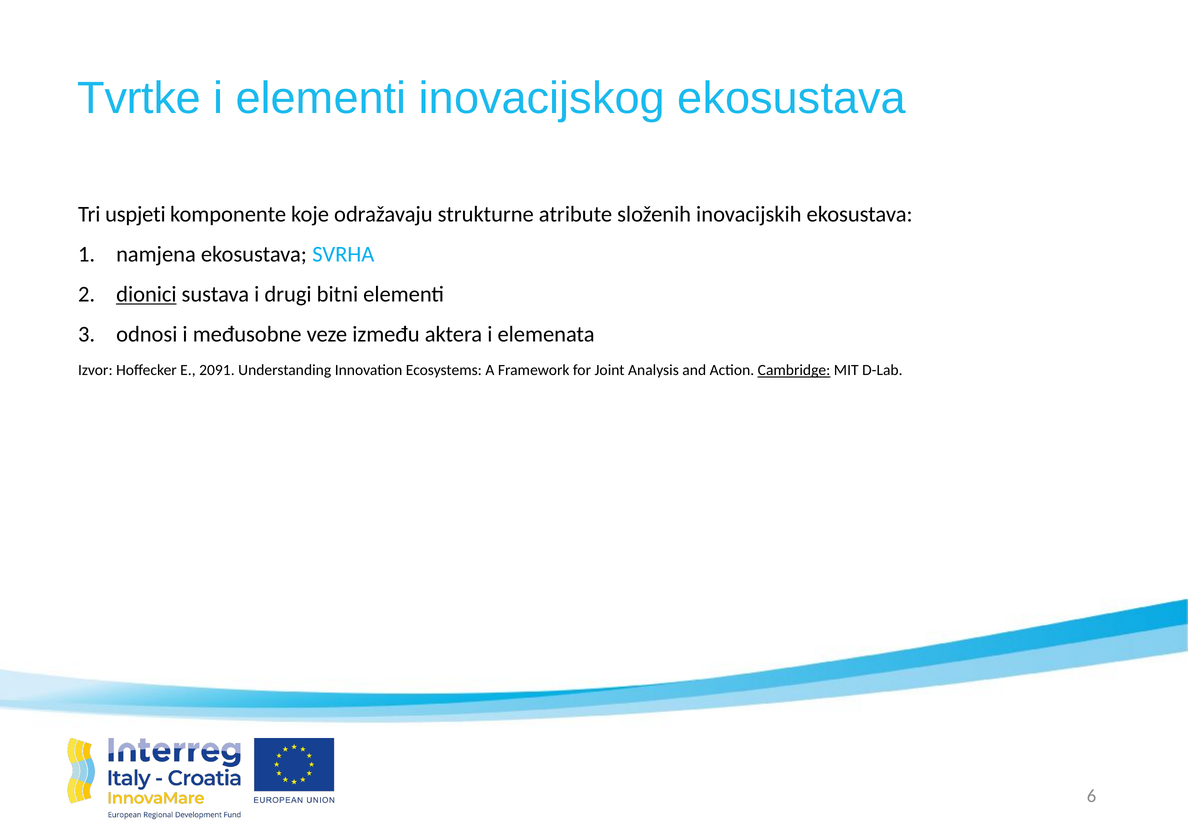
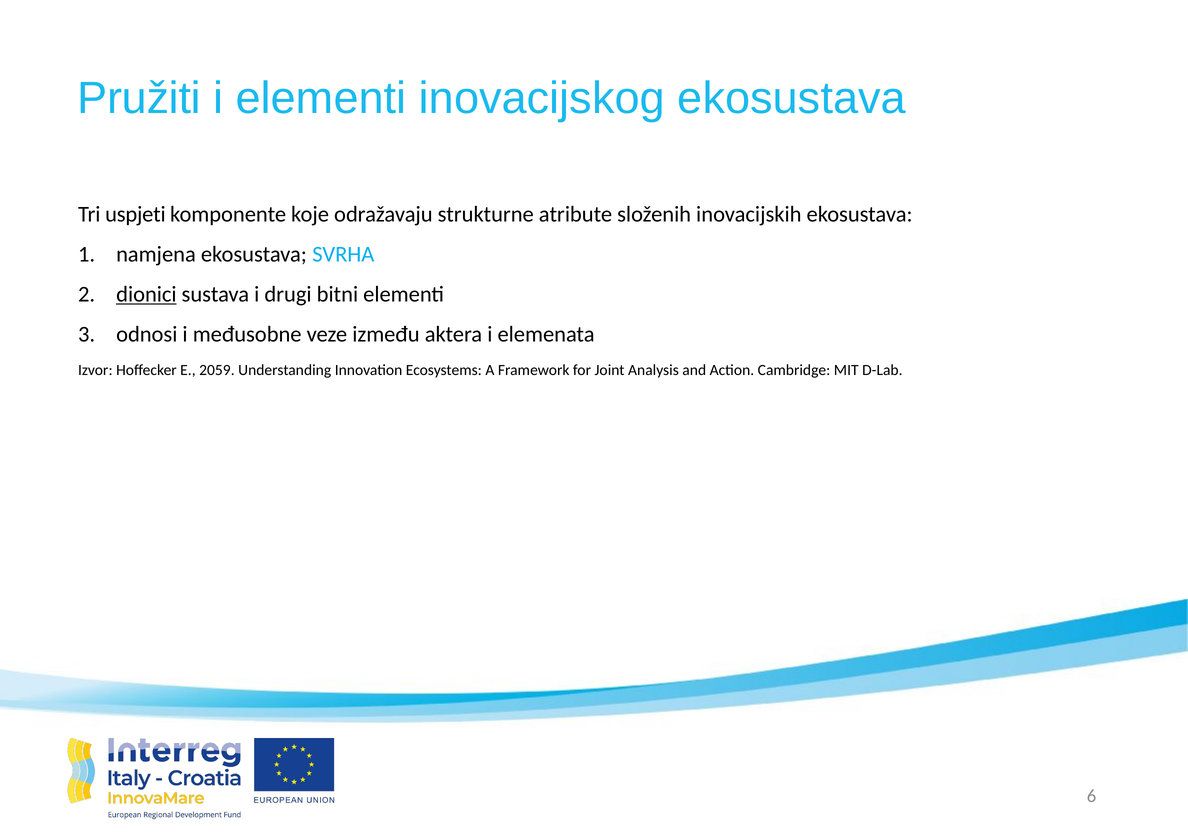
Tvrtke: Tvrtke -> Pružiti (139, 99)
2091: 2091 -> 2059 (217, 370)
Cambridge underline: present -> none (794, 370)
